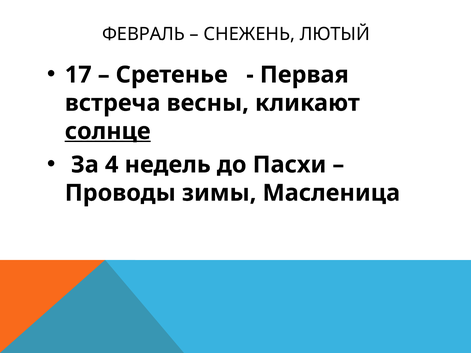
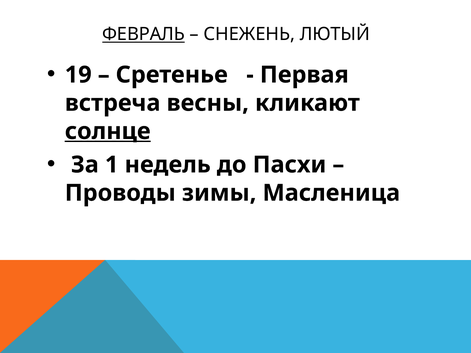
ФЕВРАЛЬ underline: none -> present (144, 34)
17: 17 -> 19 (78, 75)
4: 4 -> 1 (112, 165)
